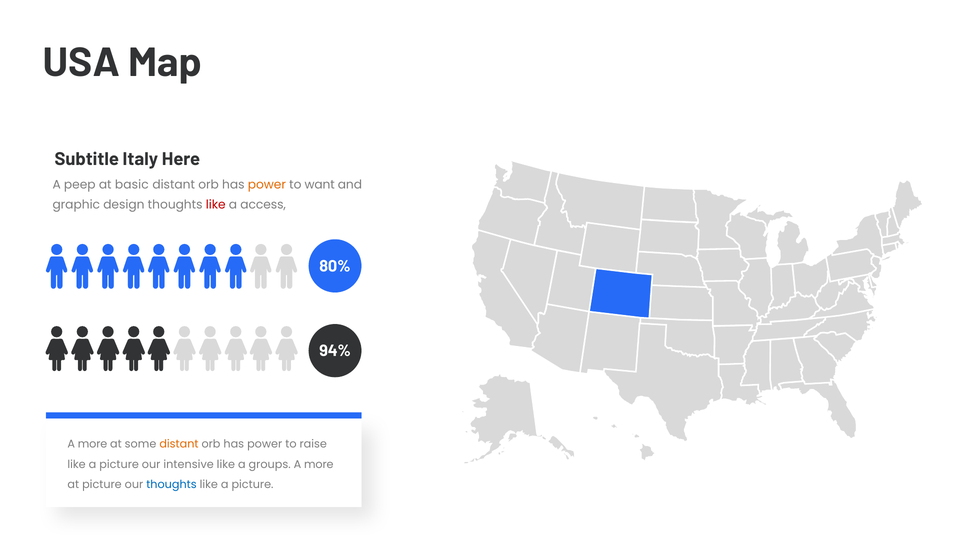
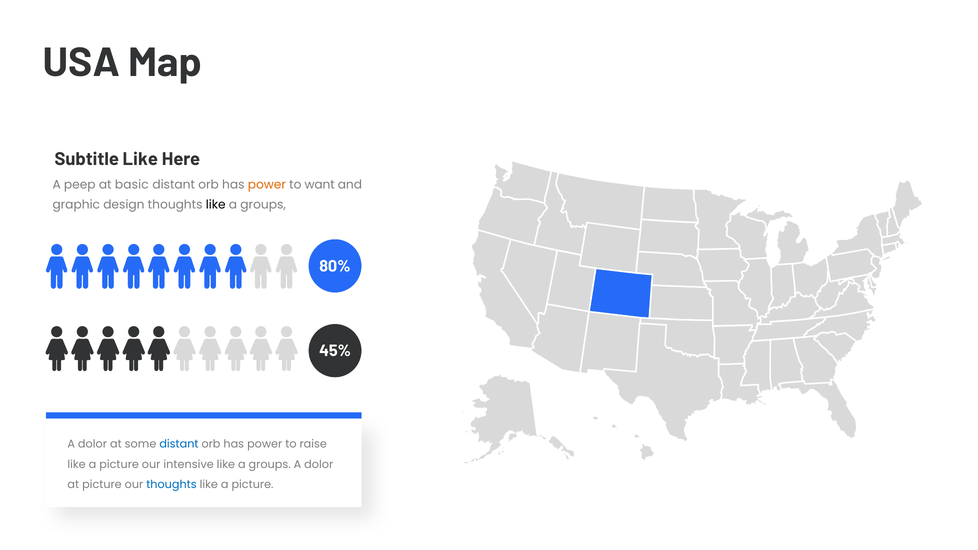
Subtitle Italy: Italy -> Like (140, 159)
like colour: red -> black (216, 205)
access: access -> groups (263, 205)
94%: 94% -> 45% (335, 351)
more: more -> dolor (92, 444)
distant colour: orange -> blue (179, 444)
more: more -> dolor (319, 464)
